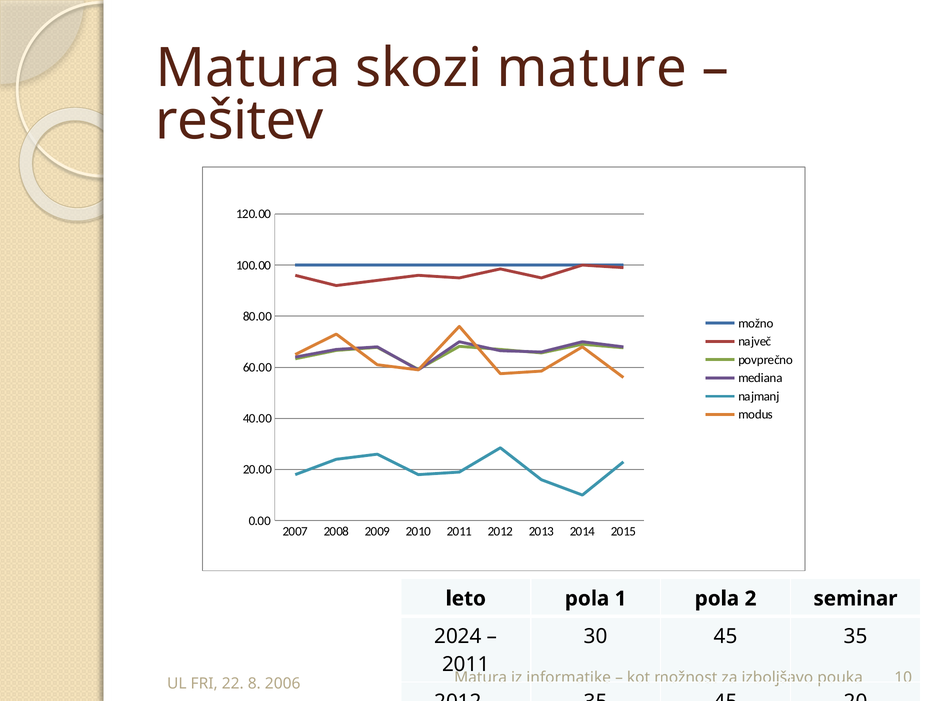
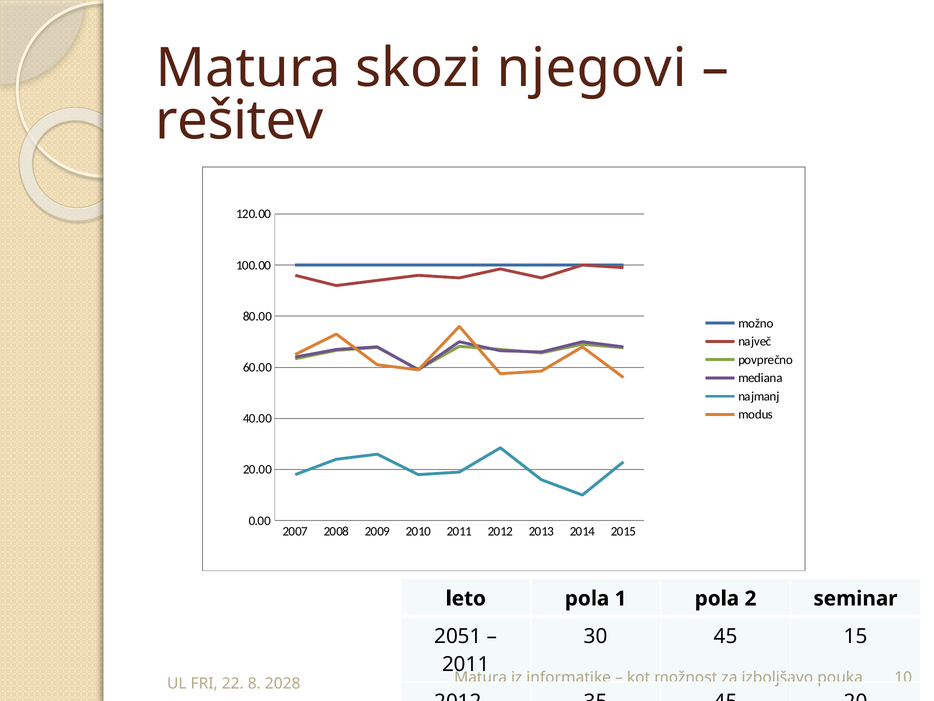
mature: mature -> njegovi (592, 68)
2024: 2024 -> 2051 (458, 636)
45 35: 35 -> 15 (856, 636)
2006: 2006 -> 2028 (283, 683)
